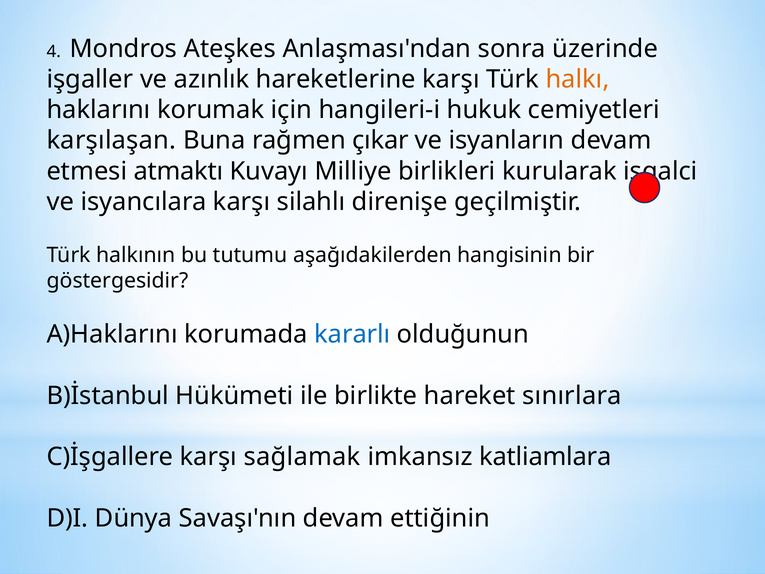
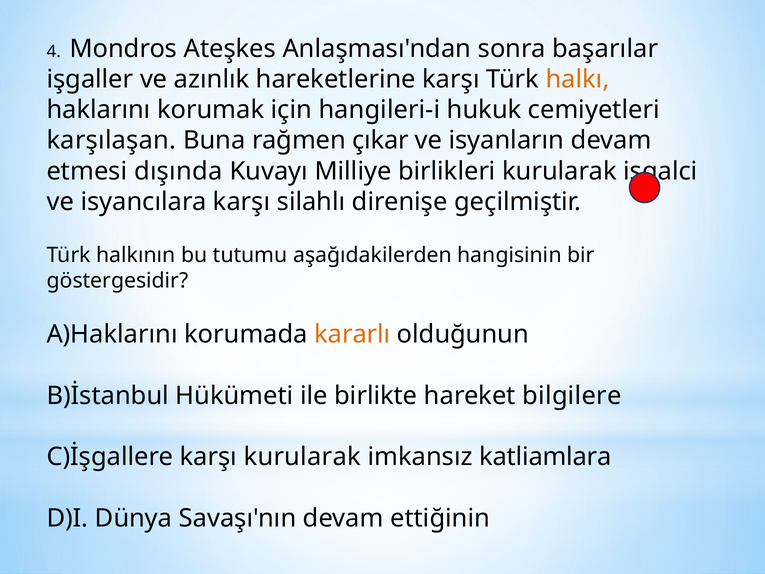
üzerinde: üzerinde -> başarılar (605, 49)
atmaktı: atmaktı -> dışında (178, 171)
kararlı colour: blue -> orange (352, 334)
sınırlara: sınırlara -> bilgilere (572, 396)
karşı sağlamak: sağlamak -> kurularak (302, 457)
